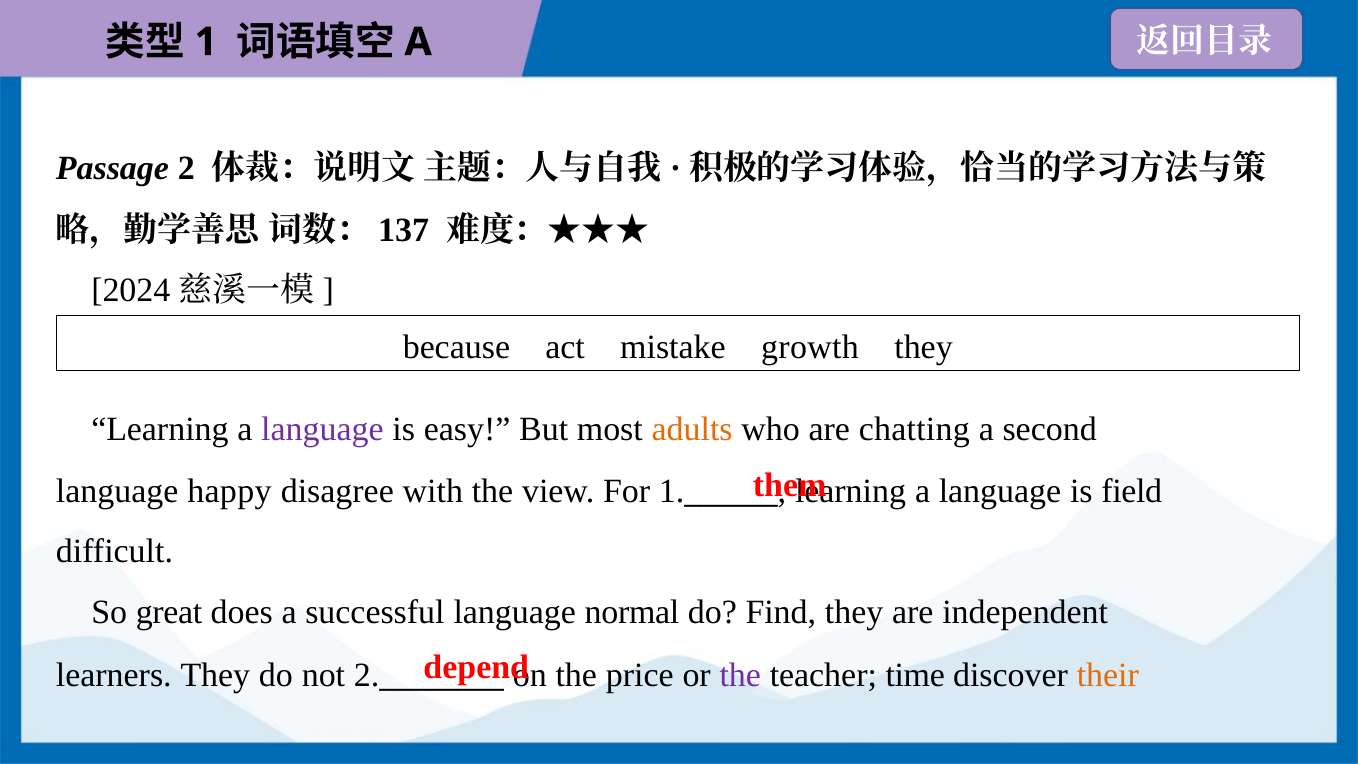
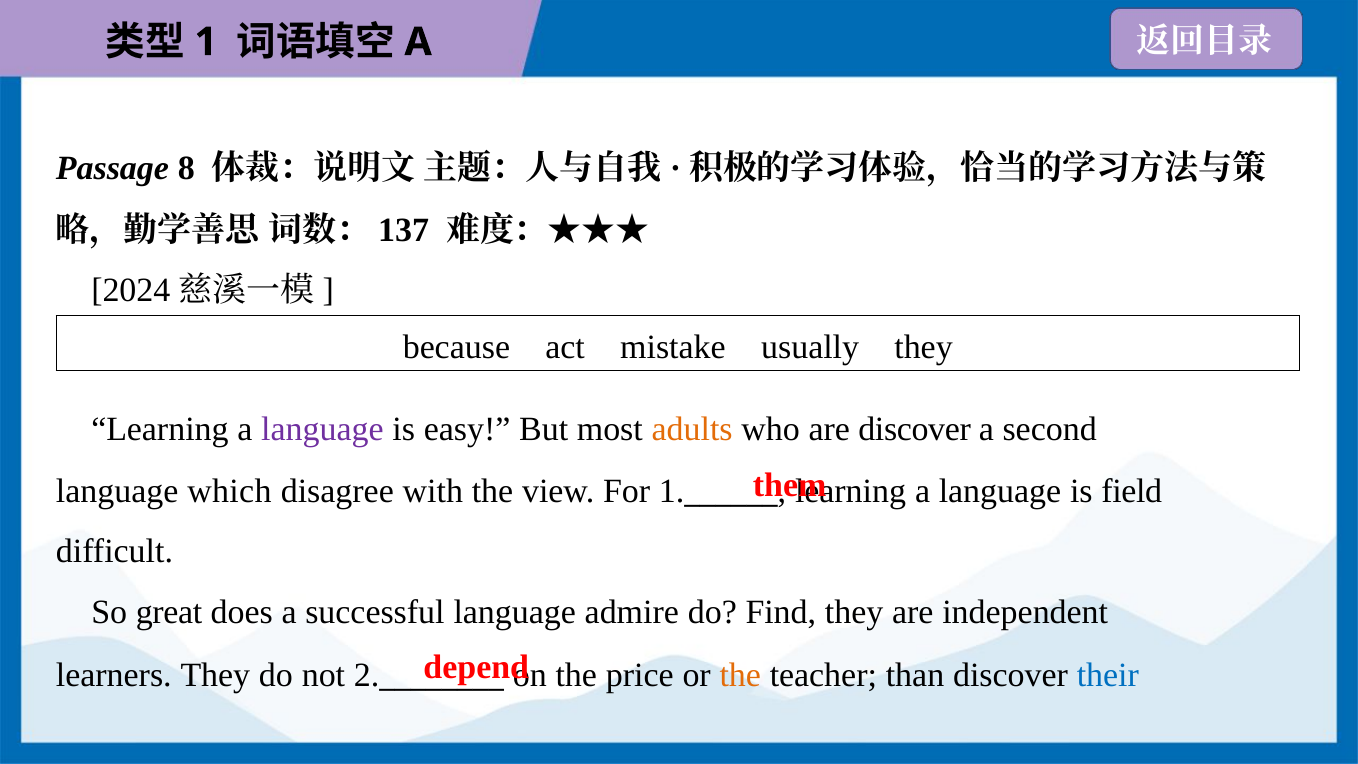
Passage 2: 2 -> 8 (186, 168)
growth: growth -> usually (810, 347)
are chatting: chatting -> discover (915, 429)
happy: happy -> which (229, 491)
normal: normal -> admire (632, 613)
the colour: purple -> orange (740, 675)
time: time -> than (915, 675)
their colour: orange -> blue (1108, 675)
